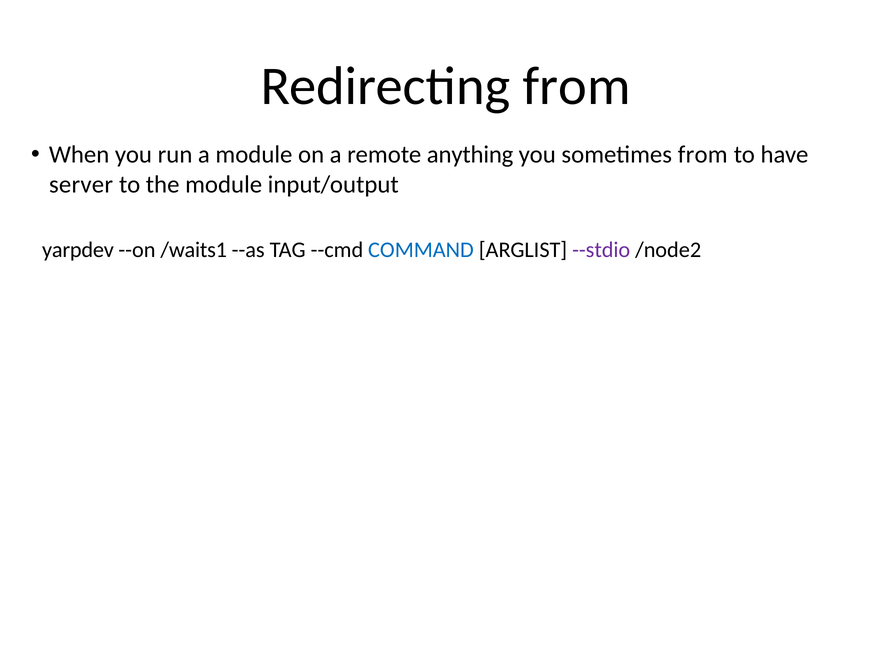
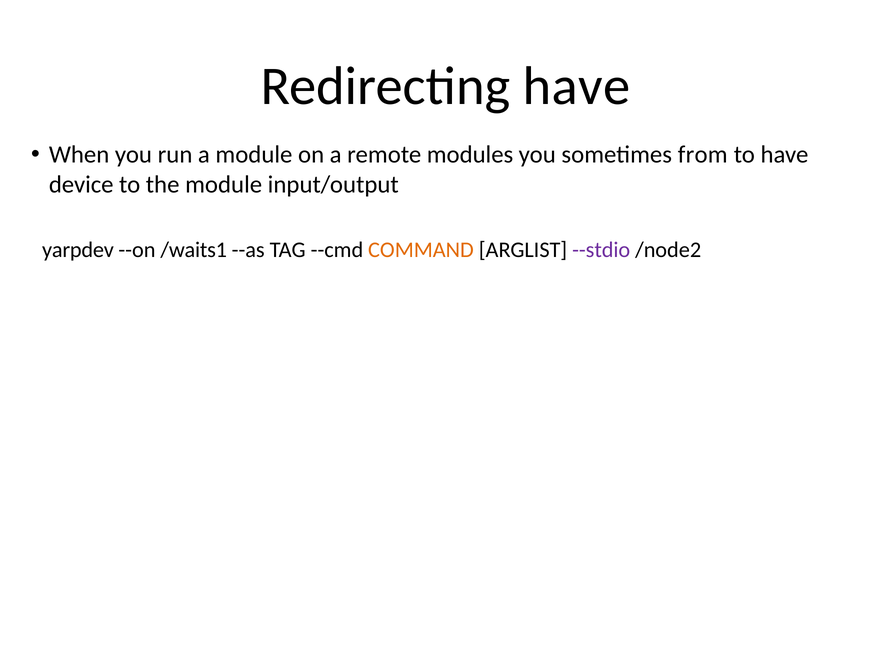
Redirecting from: from -> have (577, 86)
anything: anything -> modules (470, 155)
server: server -> device (81, 185)
COMMAND colour: blue -> orange (421, 250)
